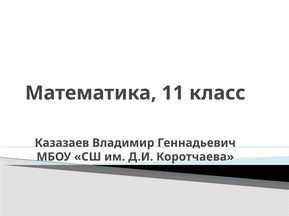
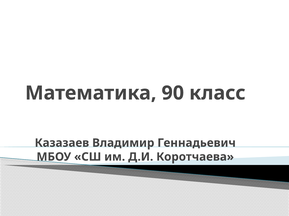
11: 11 -> 90 (173, 93)
